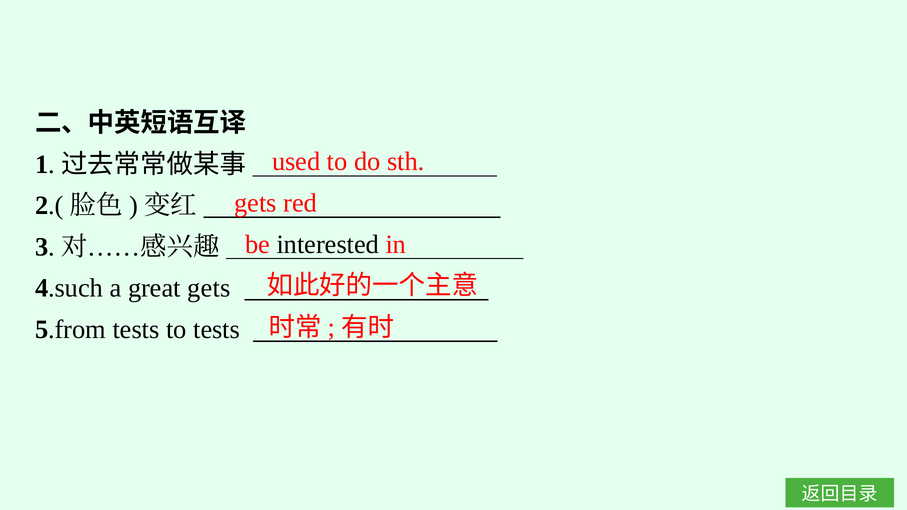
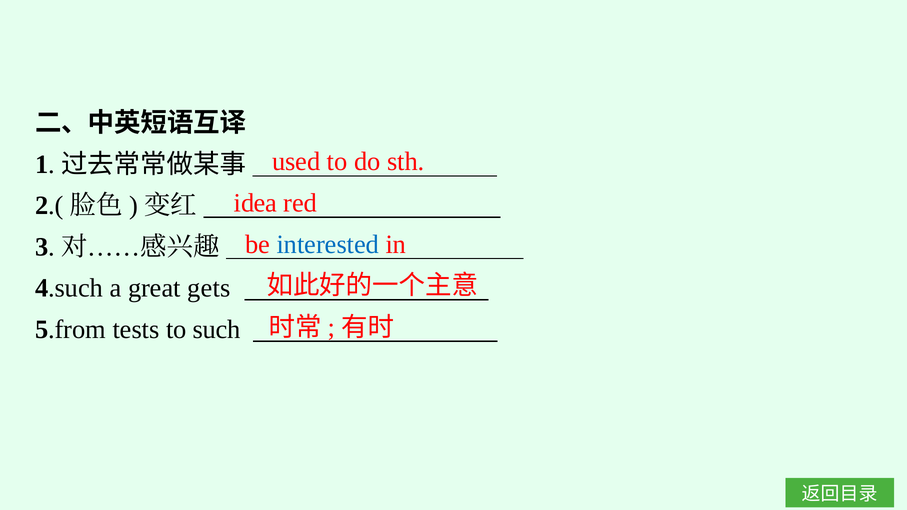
gets: gets -> idea (256, 203)
interested colour: black -> blue (328, 245)
to tests: tests -> such (217, 330)
